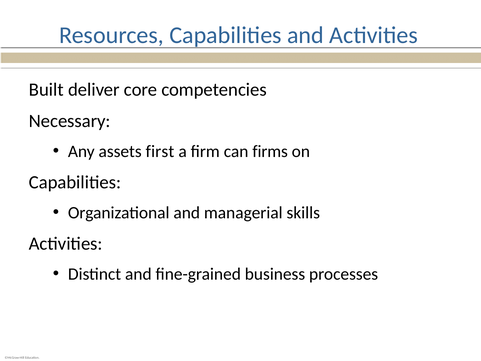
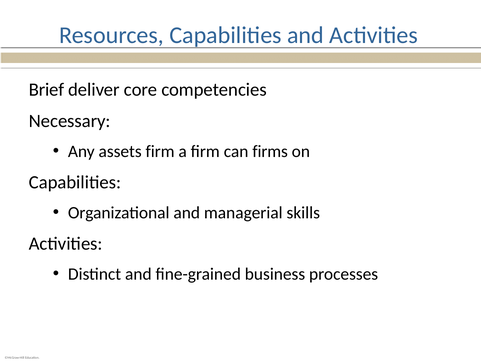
Built: Built -> Brief (46, 90)
assets first: first -> firm (160, 151)
